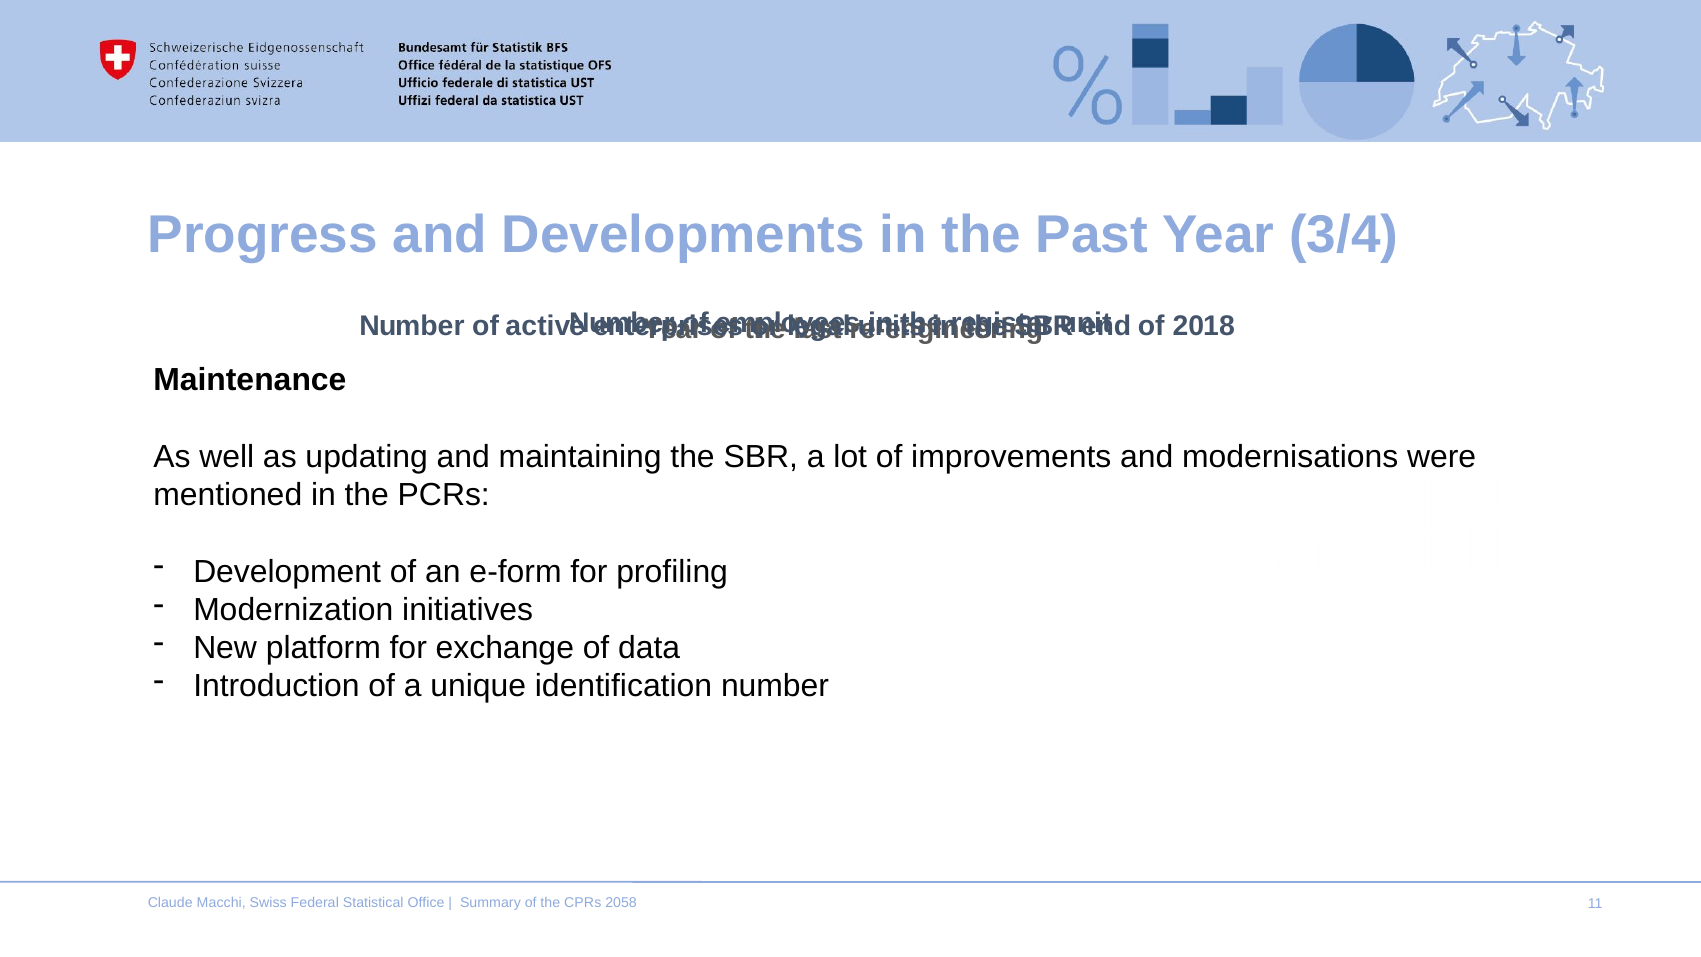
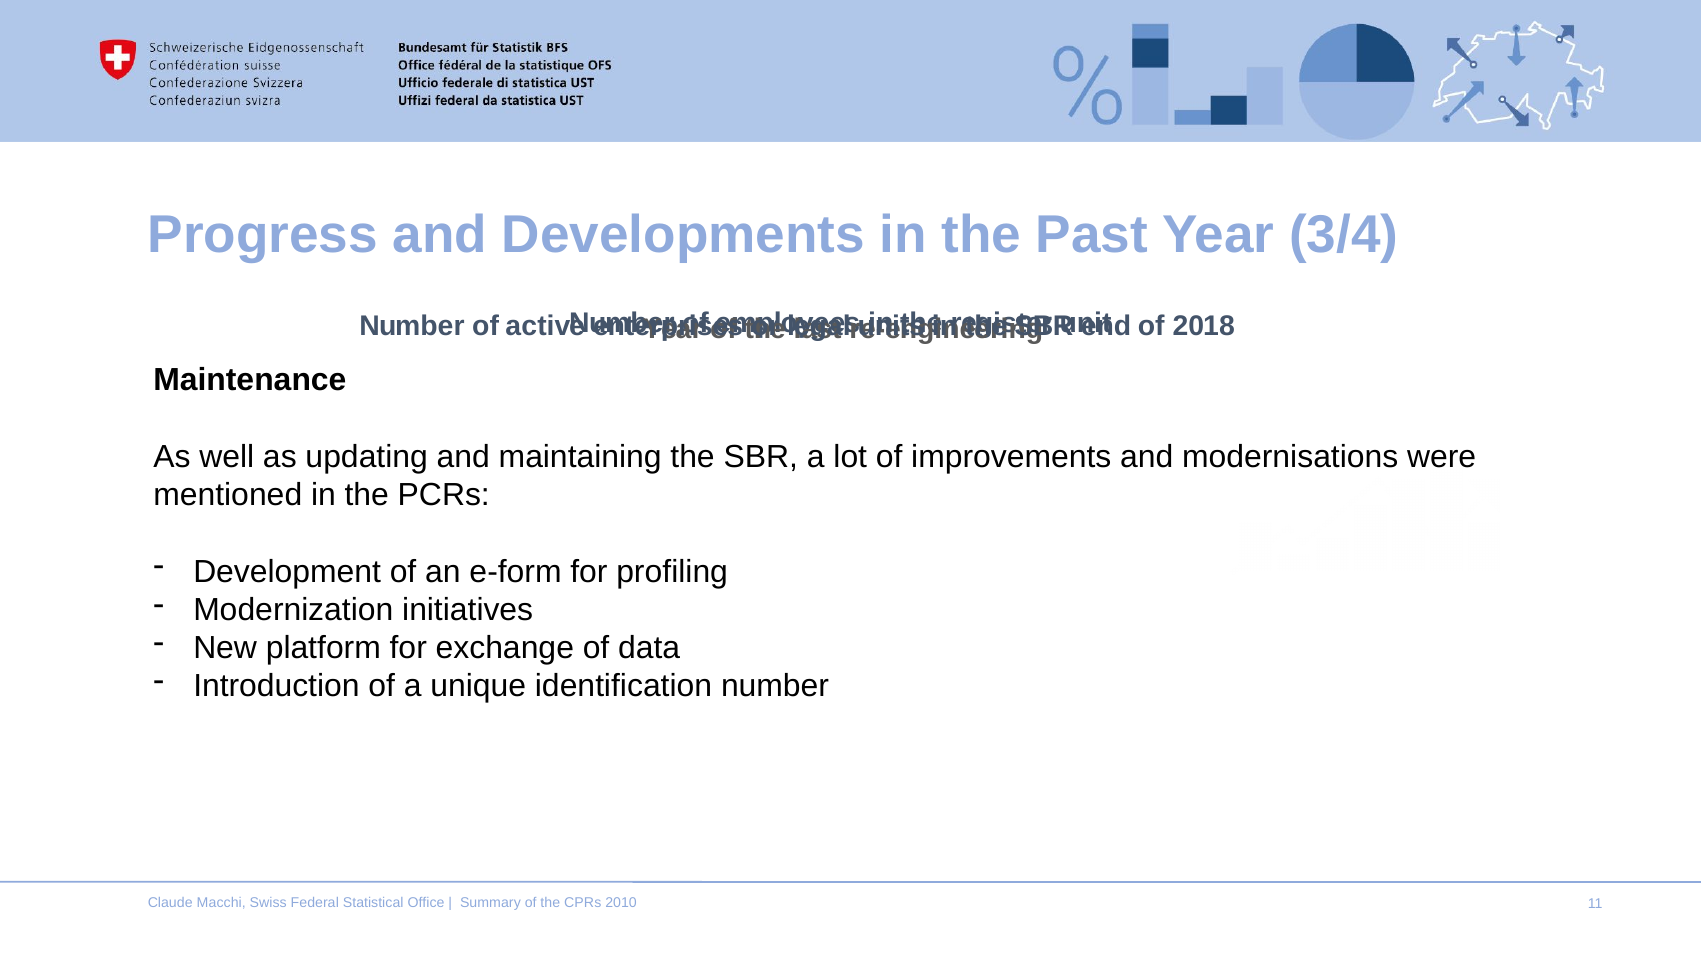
2058: 2058 -> 2010 (621, 903)
